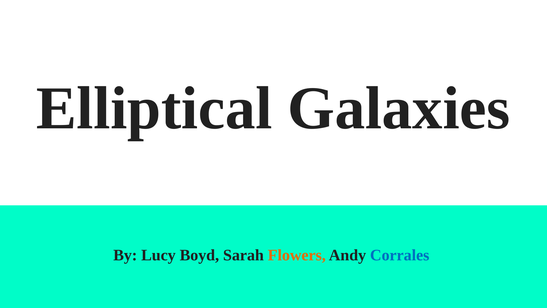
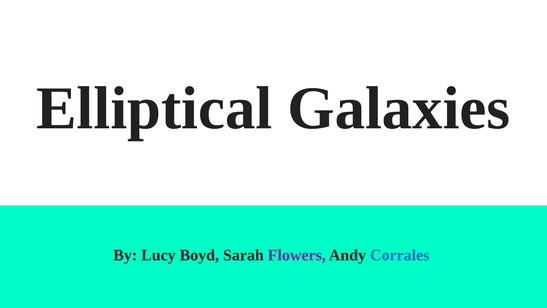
Flowers colour: orange -> purple (297, 255)
